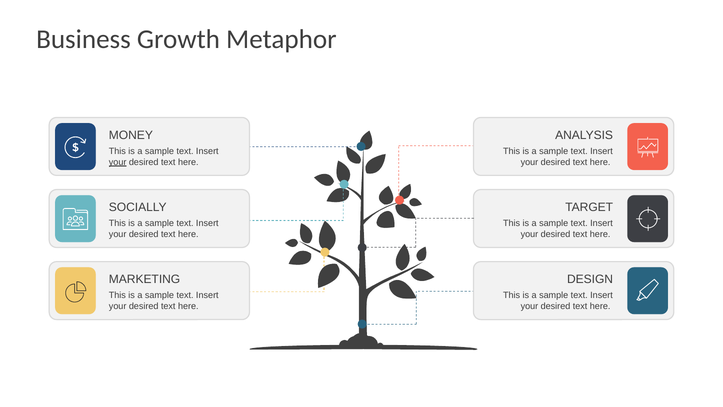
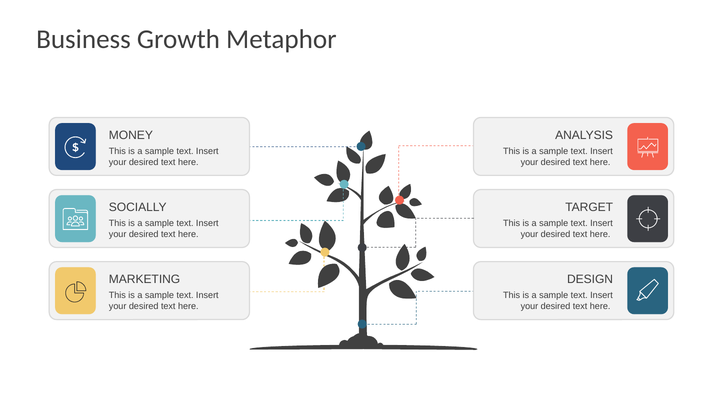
your underline: present -> none (118, 162)
